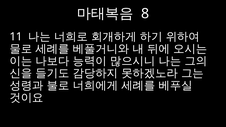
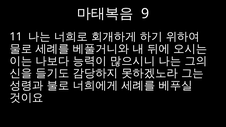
8: 8 -> 9 (145, 14)
